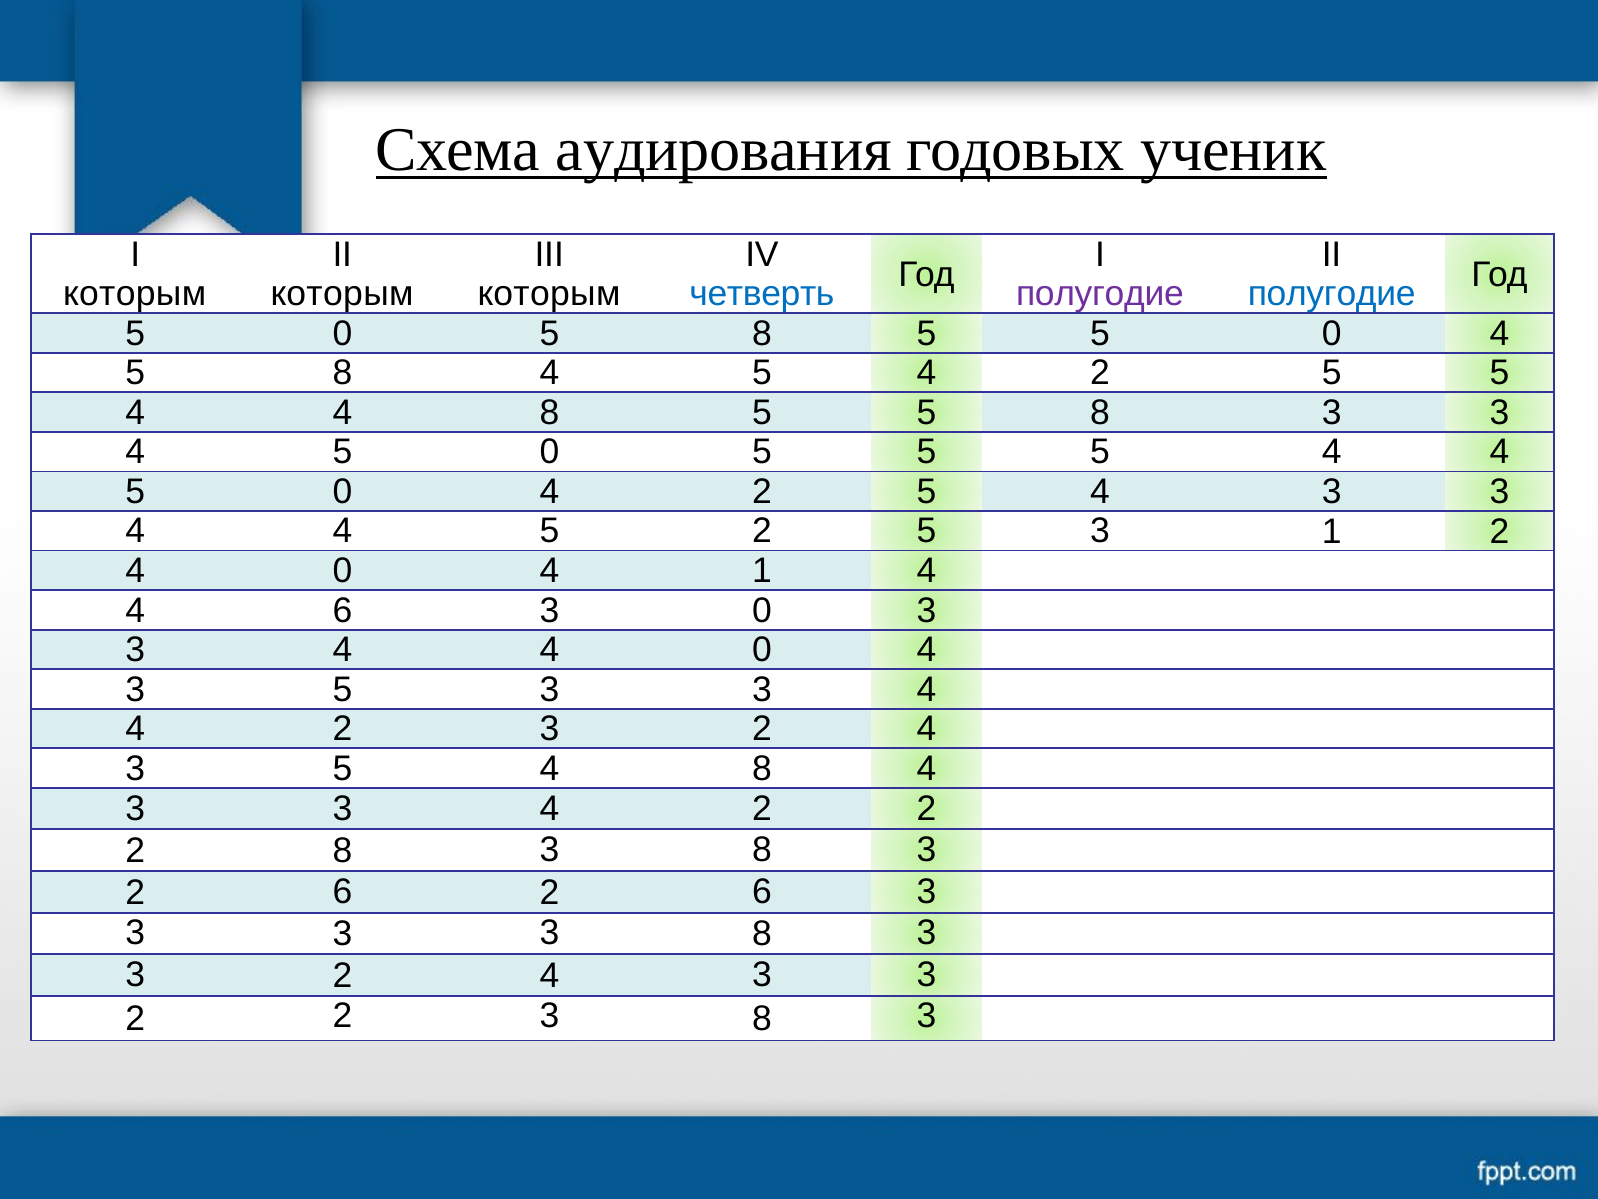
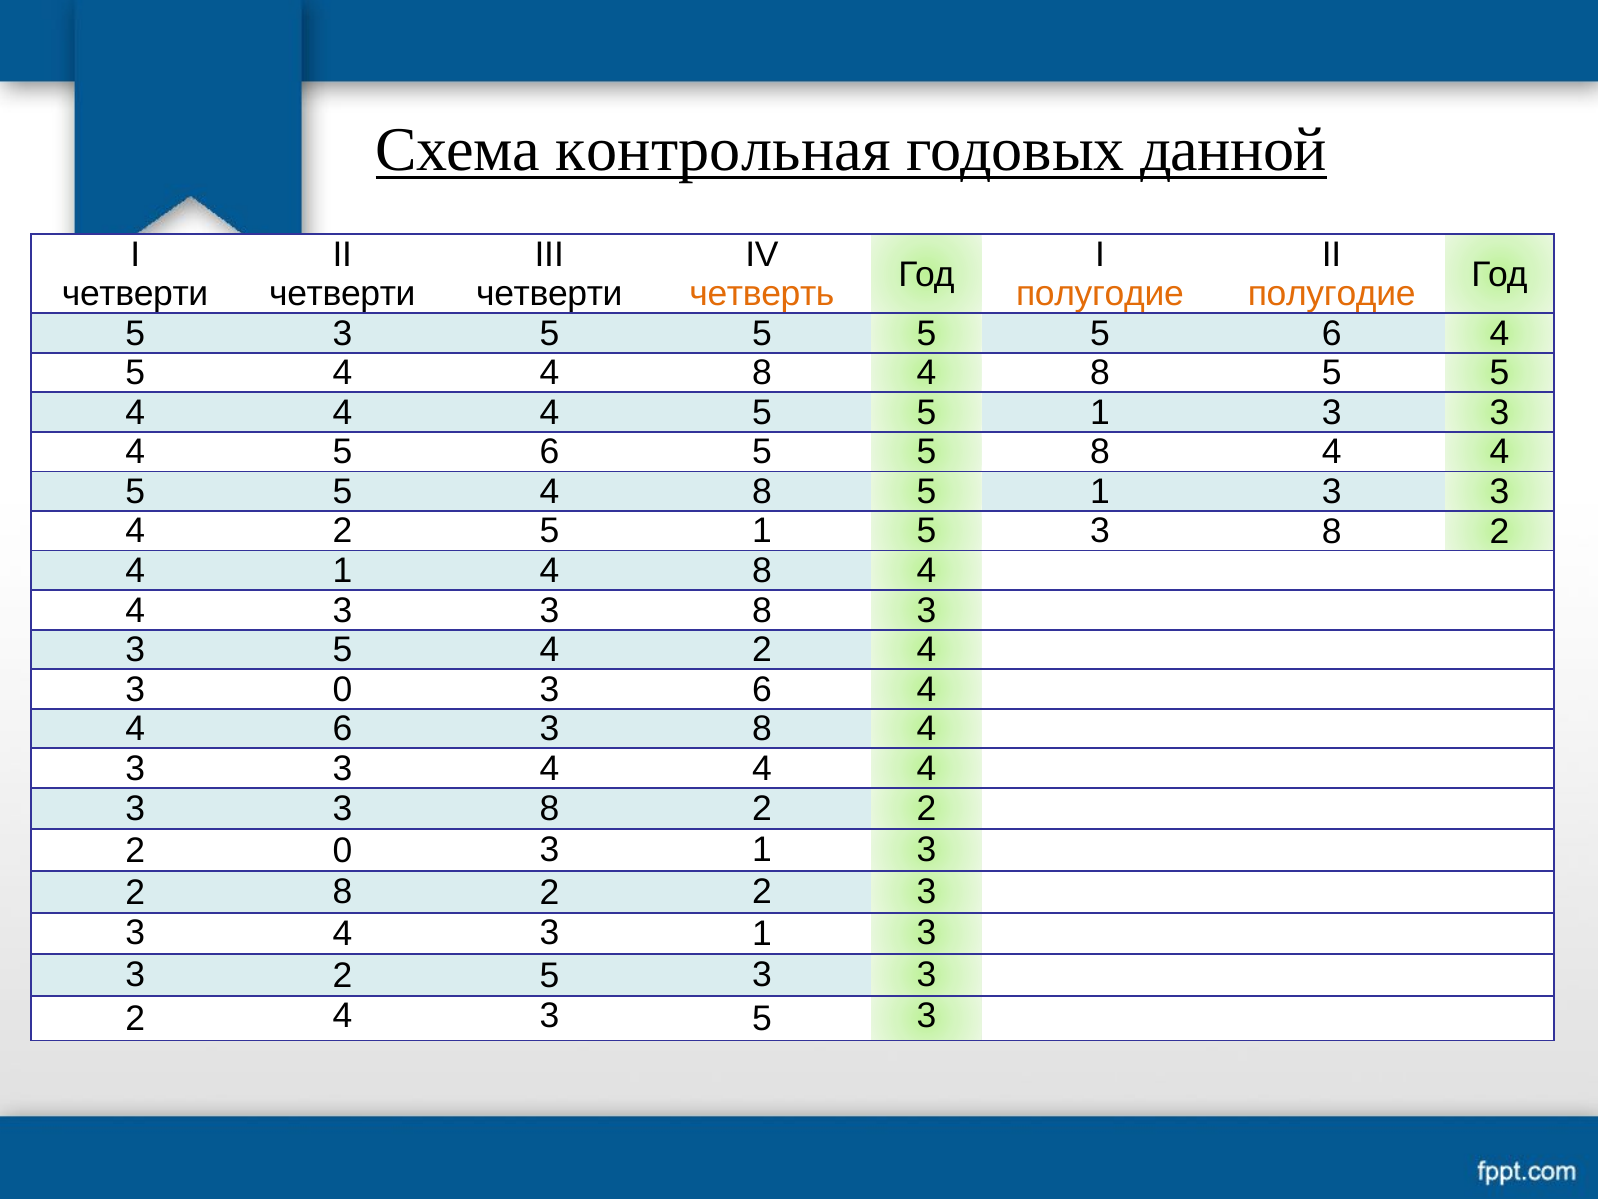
аудирования: аудирования -> контрольная (724, 150)
ученик: ученик -> данной (1233, 150)
которым: которым -> четверти (135, 294)
которым: которым -> четверти (342, 294)
которым: которым -> четверти (549, 294)
четверть colour: blue -> orange (762, 294)
полугодие colour: purple -> orange (1100, 294)
полугодие colour: blue -> orange (1332, 294)
0: 0 -> 3 (342, 333)
8: 8 -> 5 (762, 333)
0: 0 -> 6 (1332, 333)
8: 8 -> 4 (342, 373)
5: 5 -> 8 (762, 373)
2: 2 -> 8 (1100, 373)
8: 8 -> 4 (549, 413)
8: 8 -> 1 (1100, 413)
0: 0 -> 6 (549, 452)
5: 5 -> 8 (1100, 452)
0: 0 -> 5 (342, 492)
2: 2 -> 8 (762, 492)
4: 4 -> 1 (1100, 492)
4: 4 -> 2 (342, 531)
2: 2 -> 1 (762, 531)
1: 1 -> 8 (1332, 531)
0: 0 -> 1 (342, 571)
1: 1 -> 8 (762, 571)
6: 6 -> 3 (342, 610)
0: 0 -> 8 (762, 610)
4: 4 -> 5 (342, 650)
0: 0 -> 2 (762, 650)
5: 5 -> 0 (342, 689)
3: 3 -> 6 (762, 689)
2: 2 -> 6 (342, 729)
2: 2 -> 8 (762, 729)
5: 5 -> 3 (342, 768)
8: 8 -> 4 (762, 768)
4: 4 -> 8 (549, 809)
2 8: 8 -> 0 (342, 850)
8: 8 -> 1 (762, 849)
6: 6 -> 8 (342, 891)
6: 6 -> 2 (762, 891)
3: 3 -> 4 (342, 934)
8: 8 -> 1 (762, 934)
4: 4 -> 5 (549, 975)
2: 2 -> 4 (342, 1016)
8: 8 -> 5 (762, 1018)
